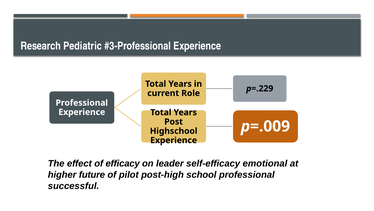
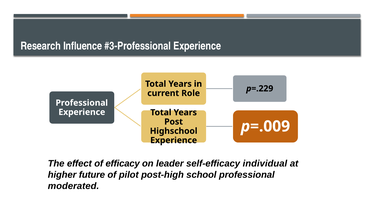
Pediatric: Pediatric -> Influence (83, 46)
emotional: emotional -> individual (265, 163)
successful: successful -> moderated (73, 186)
